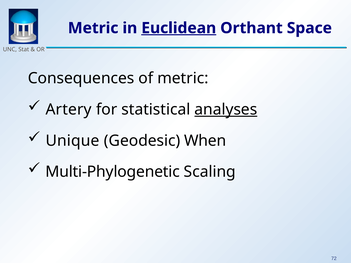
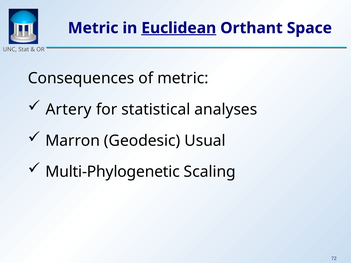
analyses underline: present -> none (226, 110)
Unique: Unique -> Marron (73, 141)
When: When -> Usual (205, 141)
